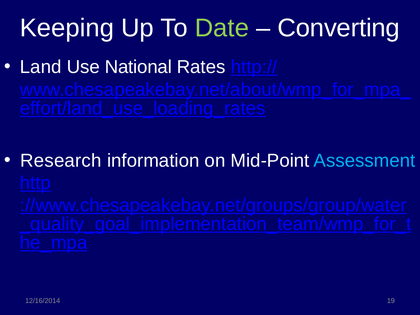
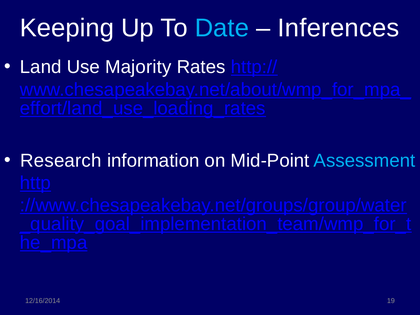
Date colour: light green -> light blue (222, 28)
Converting: Converting -> Inferences (338, 28)
National: National -> Majority (138, 67)
